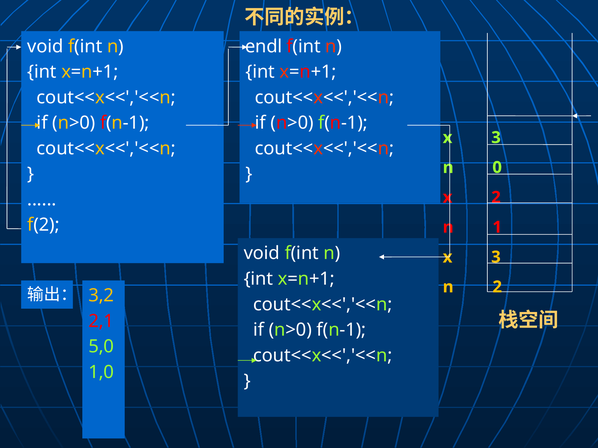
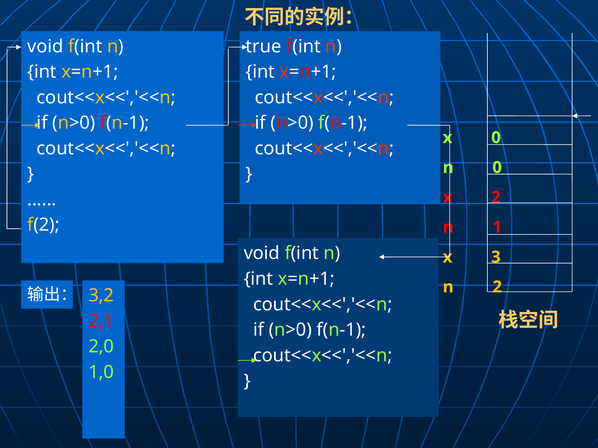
endl: endl -> true (263, 46)
3: 3 -> 0 (496, 138)
5,0: 5,0 -> 2,0 (101, 347)
